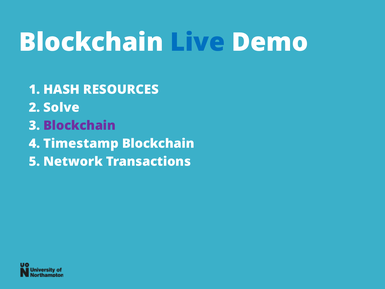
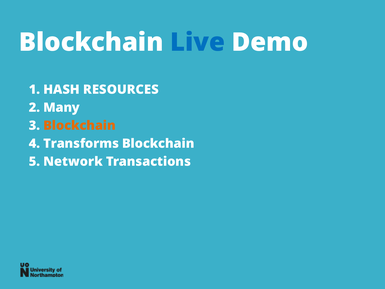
Solve: Solve -> Many (62, 108)
Blockchain colour: purple -> orange (80, 125)
Timestamp: Timestamp -> Transforms (81, 143)
